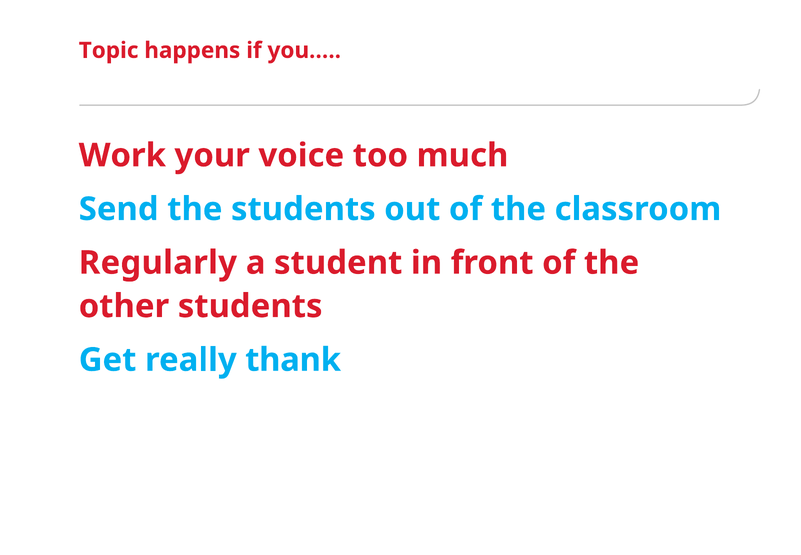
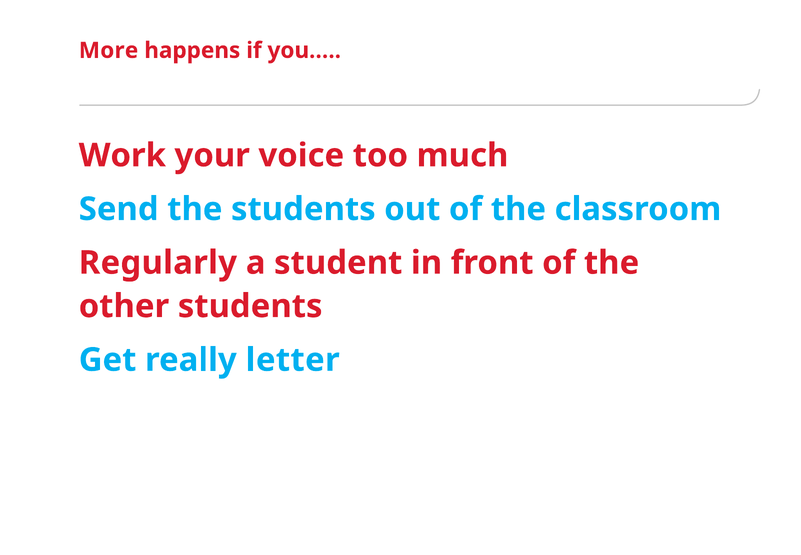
Topic: Topic -> More (108, 50)
thank: thank -> letter (293, 360)
